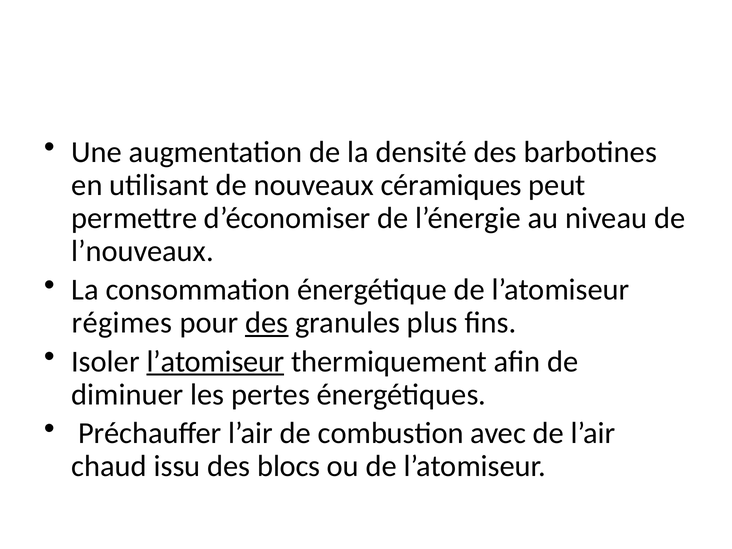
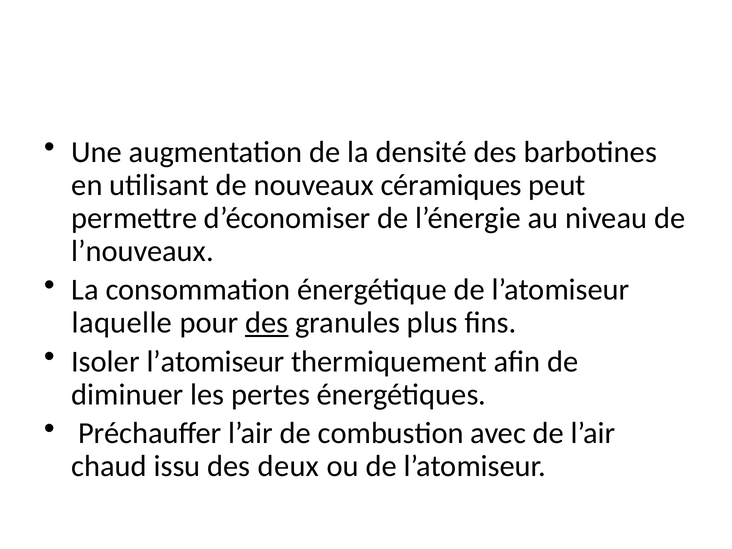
régimes: régimes -> laquelle (122, 323)
l’atomiseur underline: present -> none (216, 362)
blocs: blocs -> deux (288, 466)
